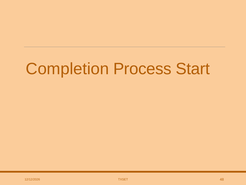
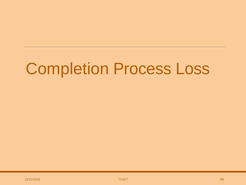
Start: Start -> Loss (193, 69)
